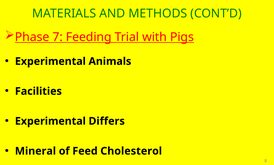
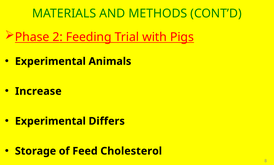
7: 7 -> 2 (58, 37)
Facilities: Facilities -> Increase (38, 91)
Mineral: Mineral -> Storage (36, 151)
